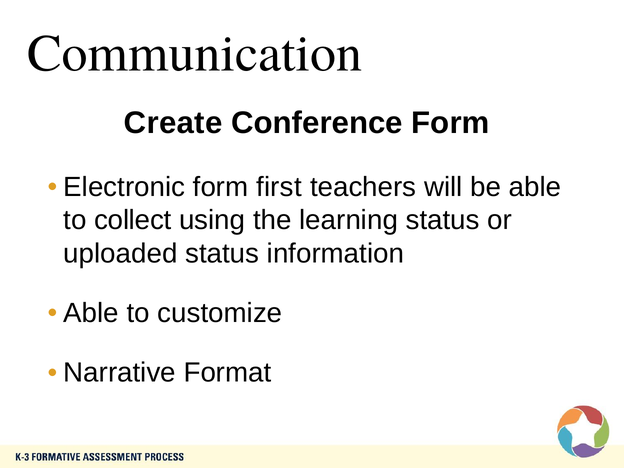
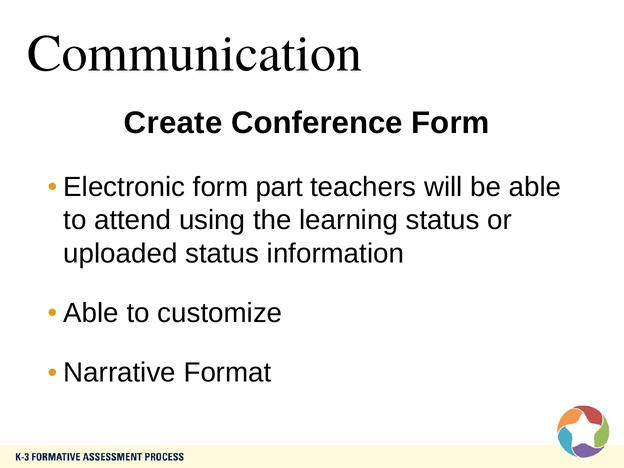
first: first -> part (279, 187)
collect: collect -> attend (133, 220)
